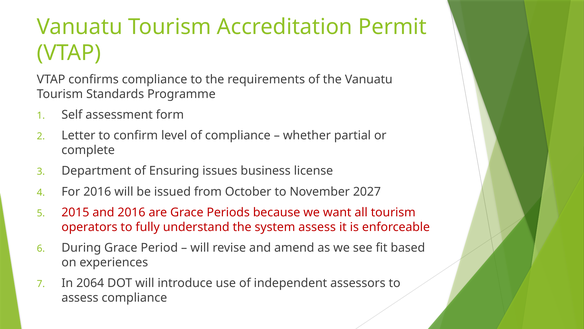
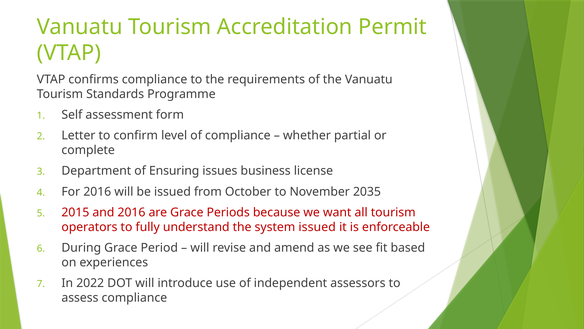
2027: 2027 -> 2035 (367, 191)
system assess: assess -> issued (317, 227)
2064: 2064 -> 2022 (90, 283)
